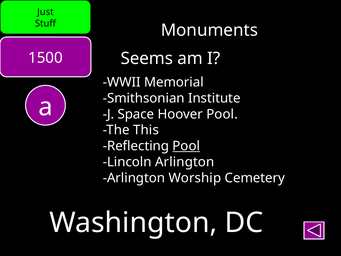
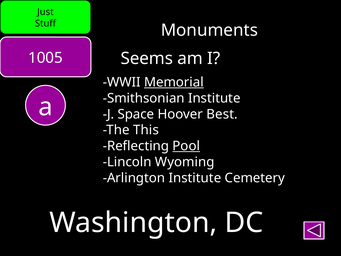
1500: 1500 -> 1005 (45, 58)
Memorial underline: none -> present (174, 82)
Hoover Pool: Pool -> Best (222, 114)
Lincoln Arlington: Arlington -> Wyoming (185, 162)
Arlington Worship: Worship -> Institute (195, 178)
